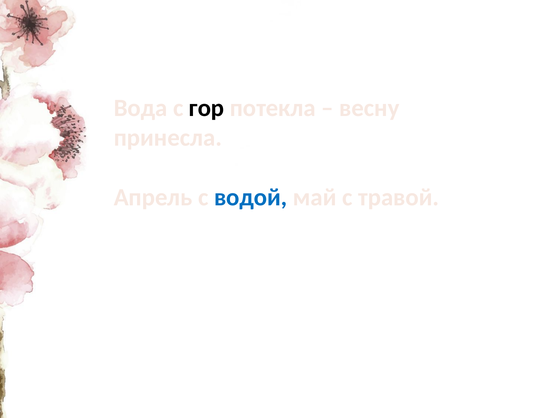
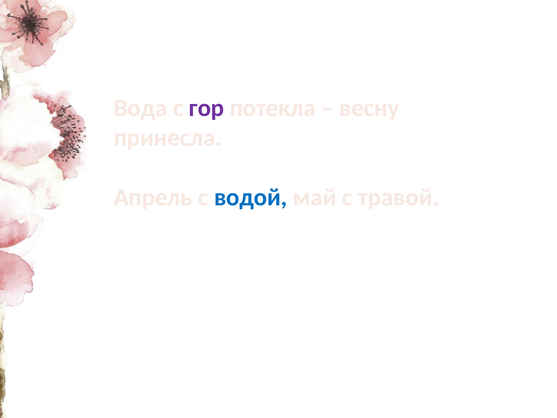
гор colour: black -> purple (207, 108)
